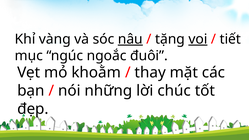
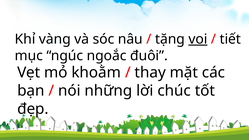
nâu underline: present -> none (130, 39)
